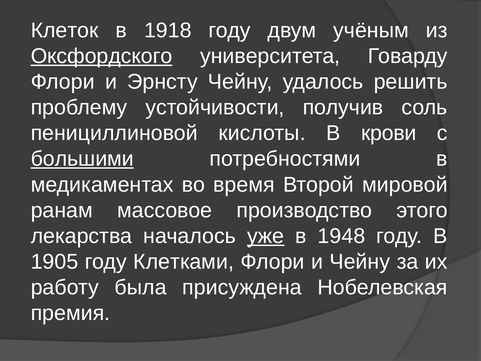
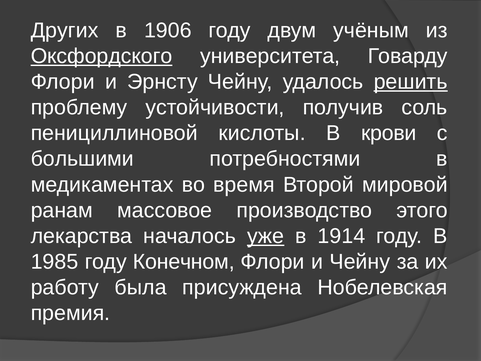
Клеток: Клеток -> Других (65, 30)
1918: 1918 -> 1906 (168, 30)
решить underline: none -> present (411, 82)
большими underline: present -> none (82, 159)
1948: 1948 -> 1914 (341, 236)
1905: 1905 -> 1985 (54, 262)
Клетками: Клетками -> Конечном (184, 262)
